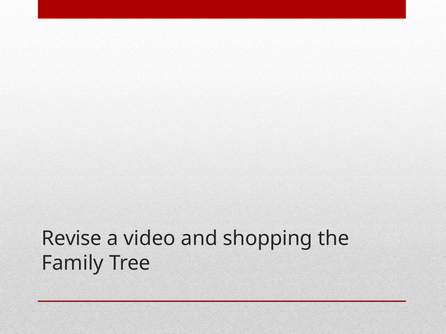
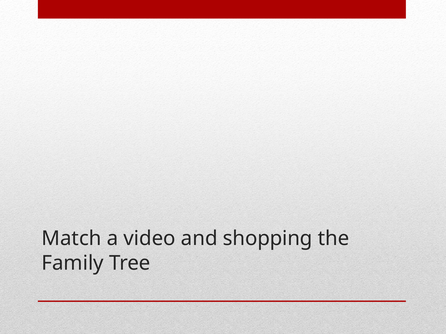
Revise: Revise -> Match (72, 239)
